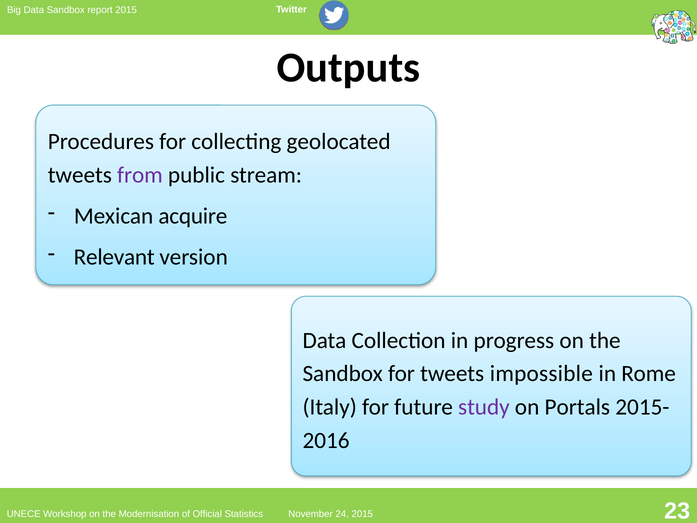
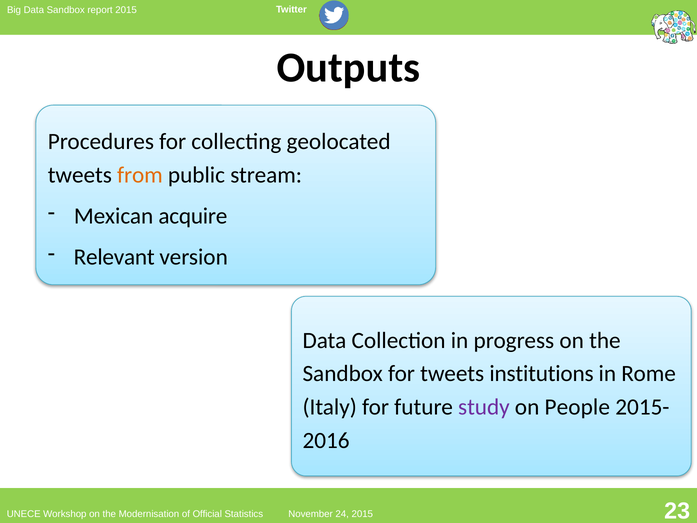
from colour: purple -> orange (140, 175)
impossible: impossible -> institutions (542, 374)
Portals: Portals -> People (577, 407)
